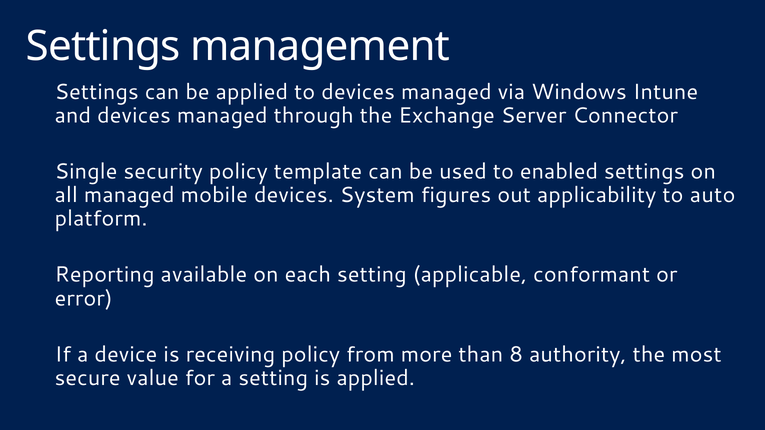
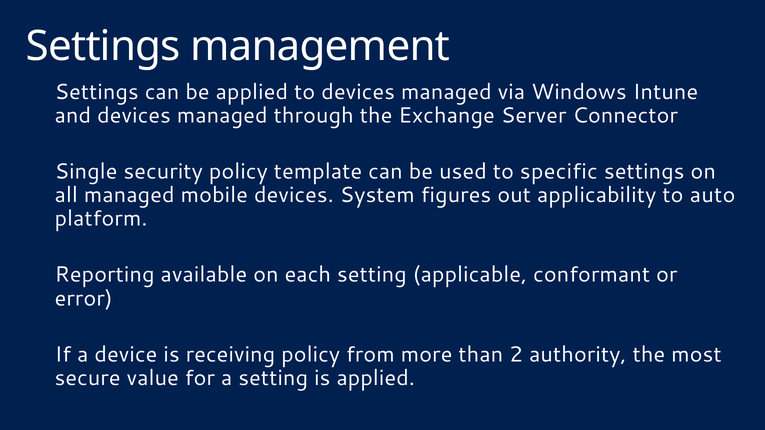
enabled: enabled -> specific (559, 172)
8: 8 -> 2 (516, 355)
